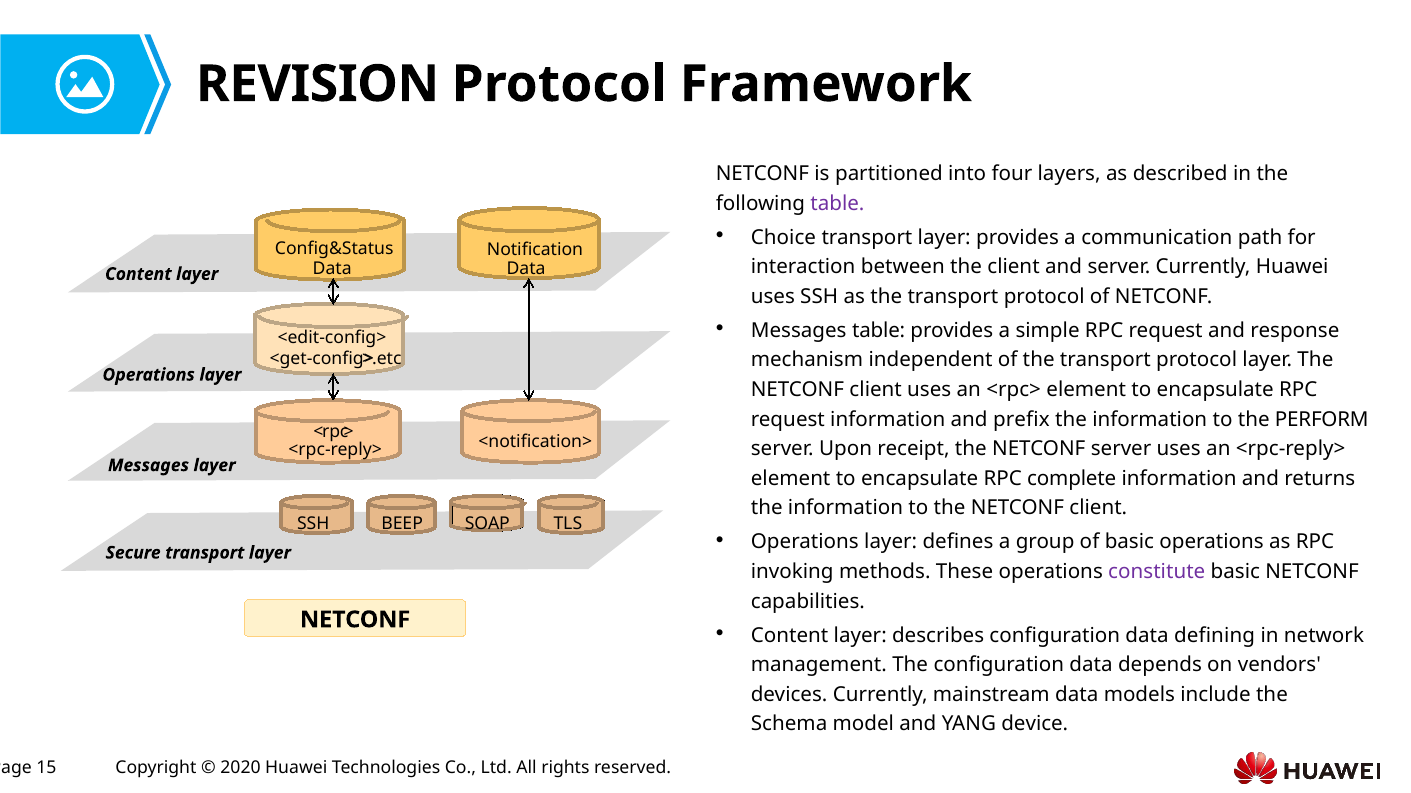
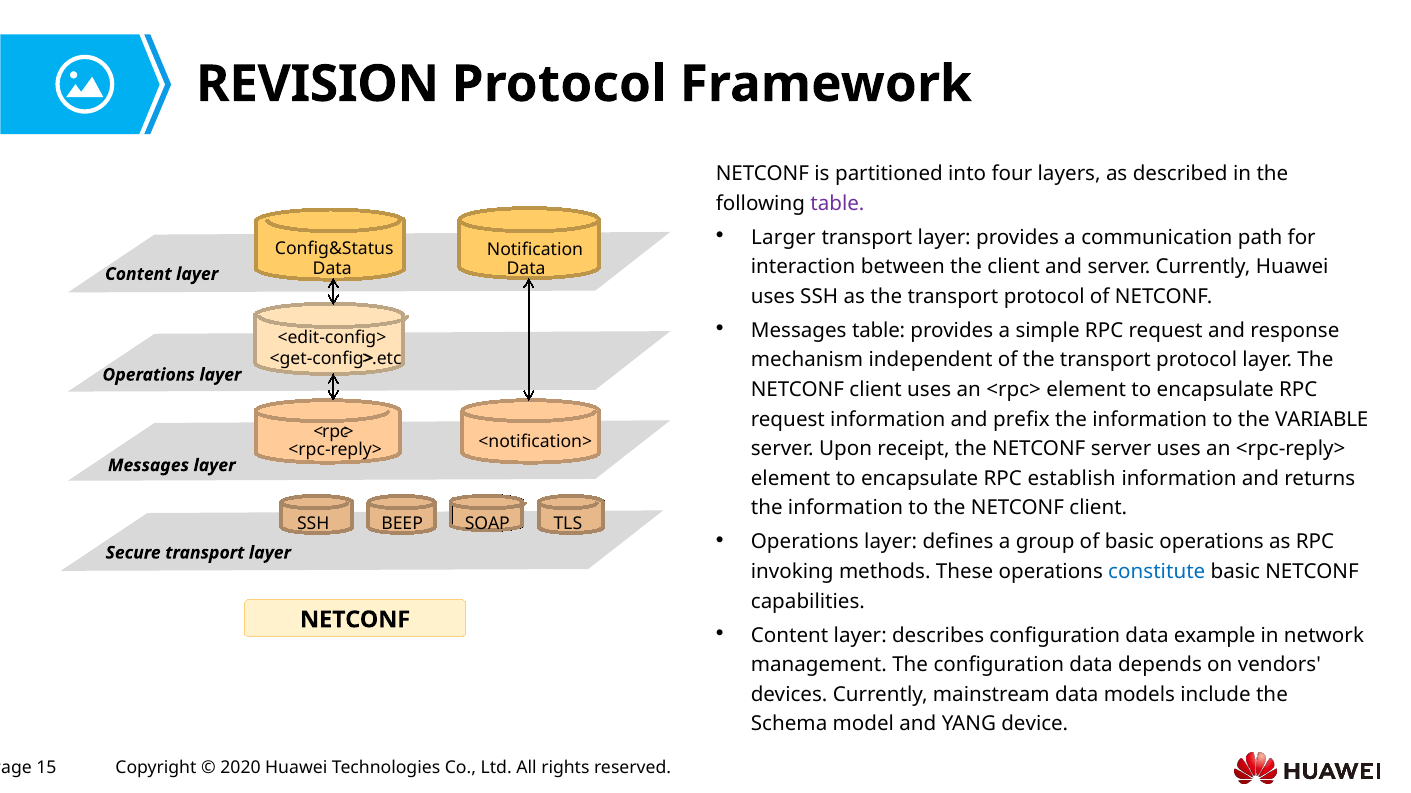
Choice: Choice -> Larger (783, 238)
PERFORM: PERFORM -> VARIABLE (1322, 420)
complete: complete -> establish (1072, 479)
constitute colour: purple -> blue (1157, 572)
defining: defining -> example (1215, 636)
